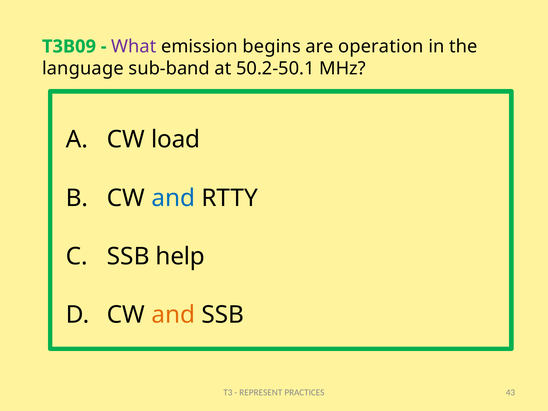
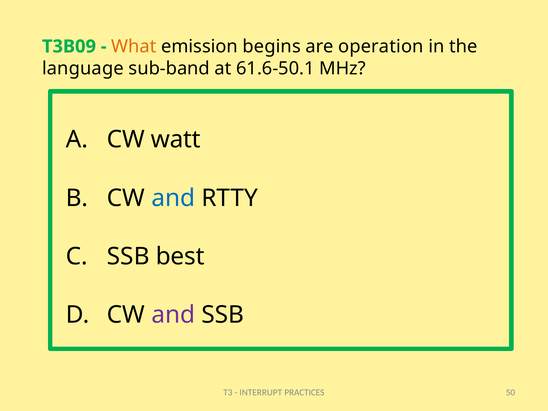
What colour: purple -> orange (134, 46)
50.2-50.1: 50.2-50.1 -> 61.6-50.1 (275, 68)
load: load -> watt (176, 140)
help: help -> best (180, 256)
and colour: orange -> purple (173, 315)
REPRESENT: REPRESENT -> INTERRUPT (261, 392)
43: 43 -> 50 (510, 392)
